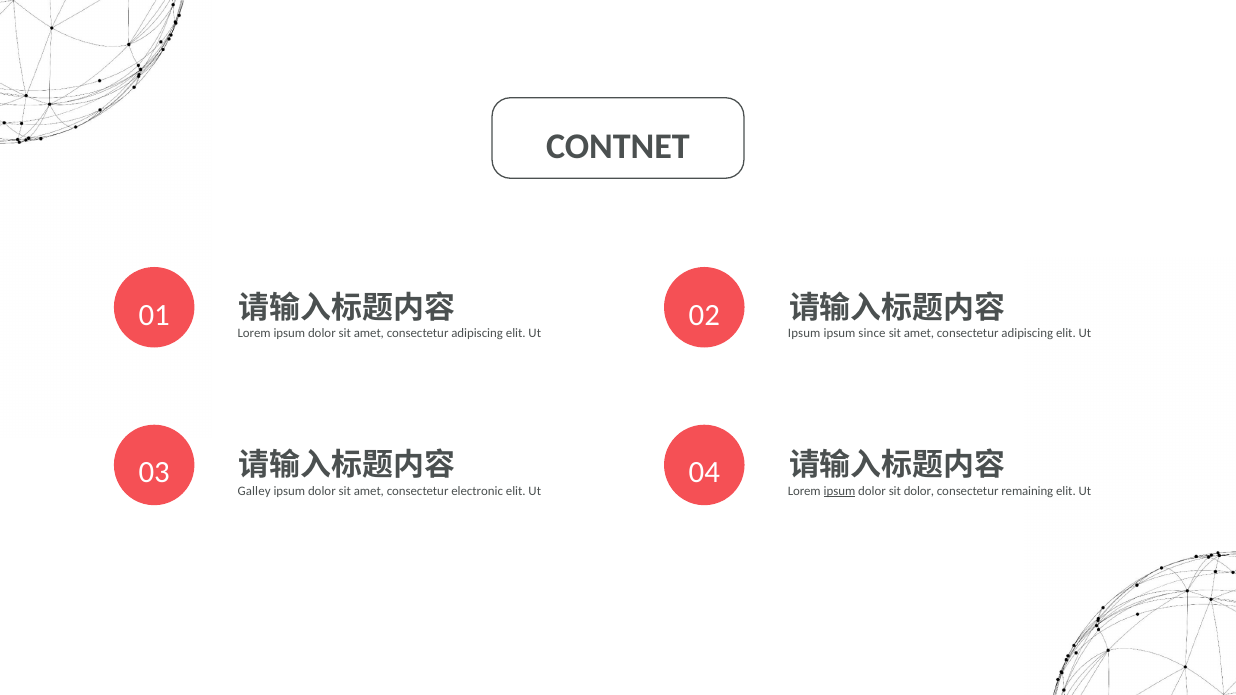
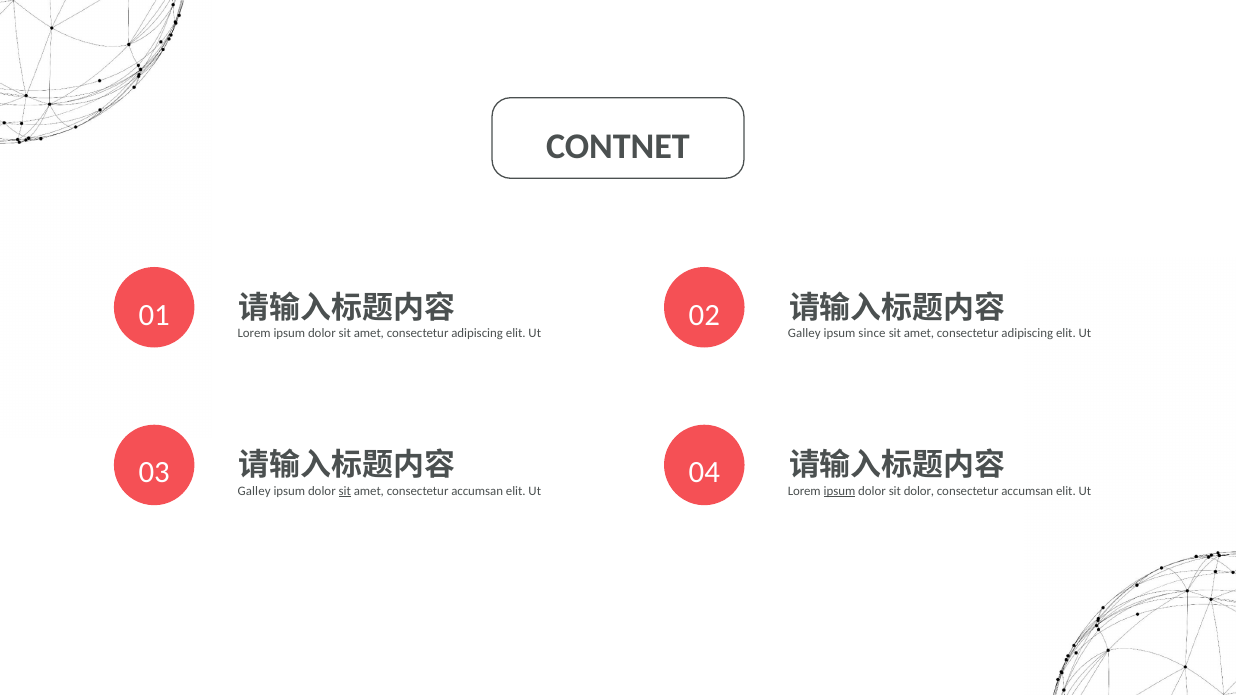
Ipsum: Ipsum -> Galley (804, 334)
sit underline: none -> present (345, 491)
amet consectetur electronic: electronic -> accumsan (477, 491)
remaining: remaining -> accumsan (1027, 491)
